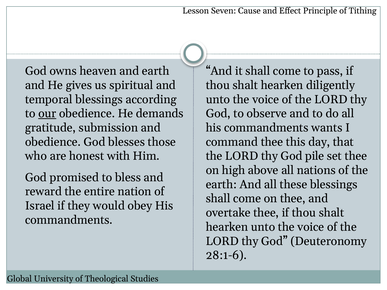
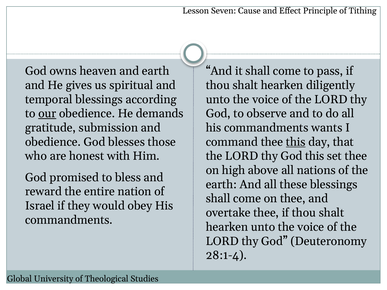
this underline: none -> present (296, 142)
God pile: pile -> this (315, 156)
28:1-6: 28:1-6 -> 28:1-4 (226, 256)
